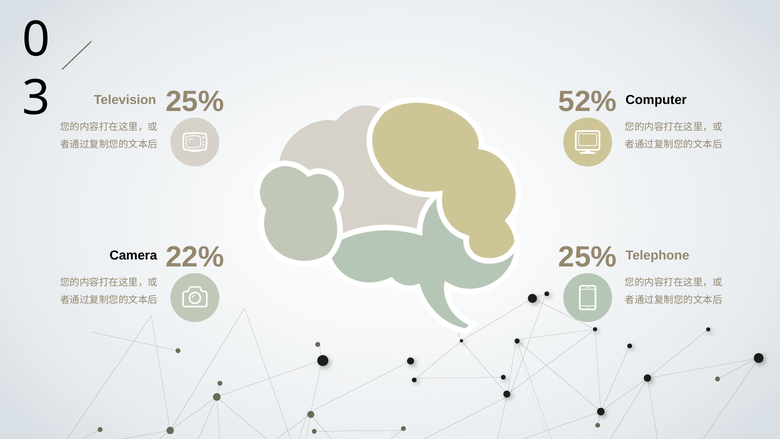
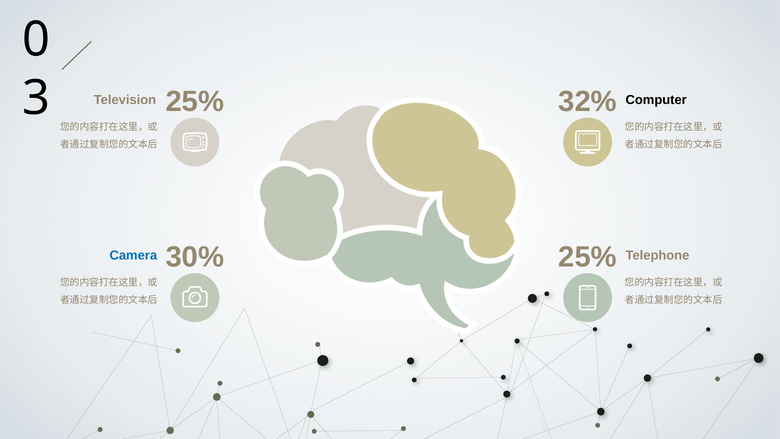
52%: 52% -> 32% (588, 101)
22%: 22% -> 30% (195, 257)
Camera colour: black -> blue (133, 256)
